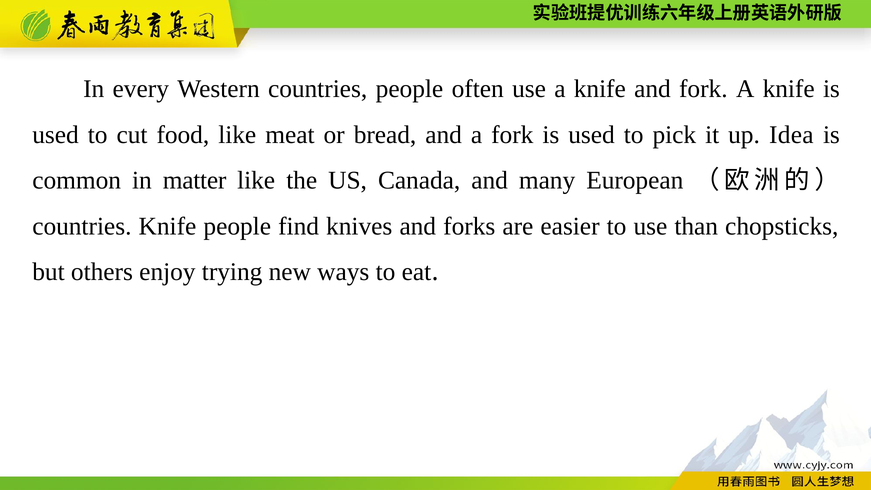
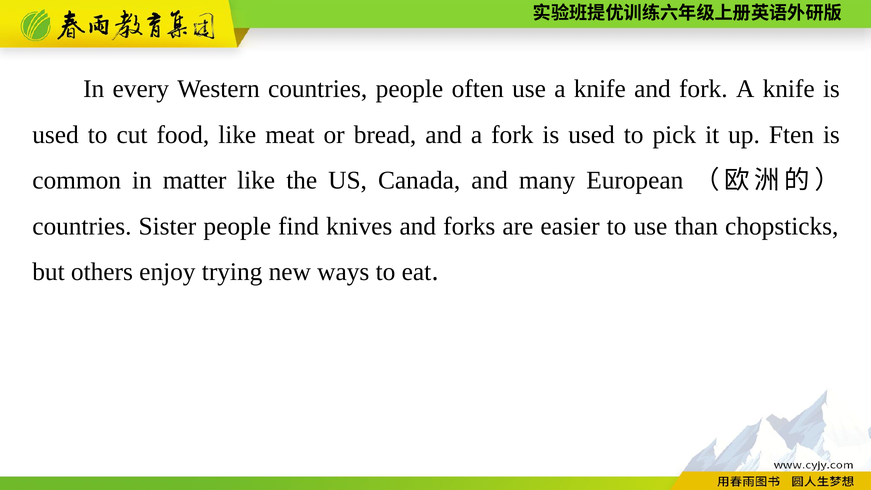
Idea: Idea -> Ften (791, 135)
countries Knife: Knife -> Sister (167, 226)
